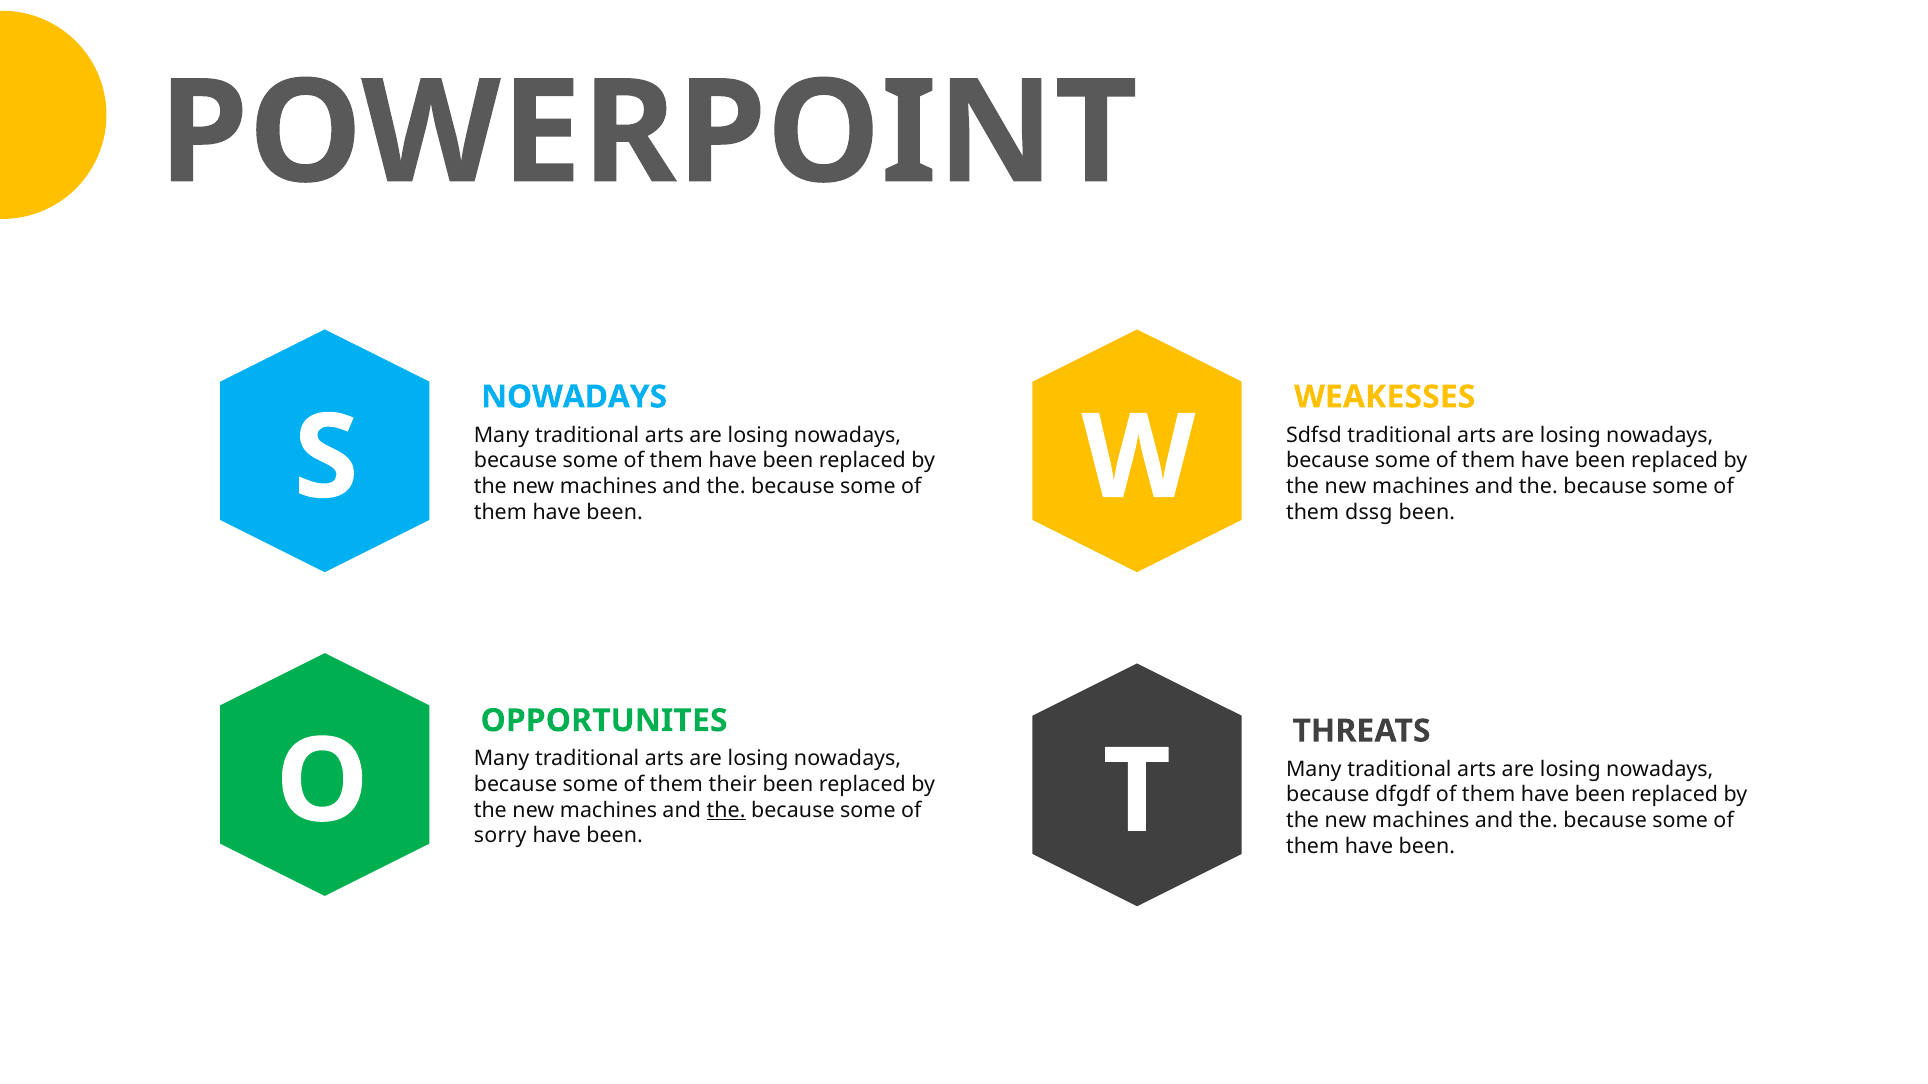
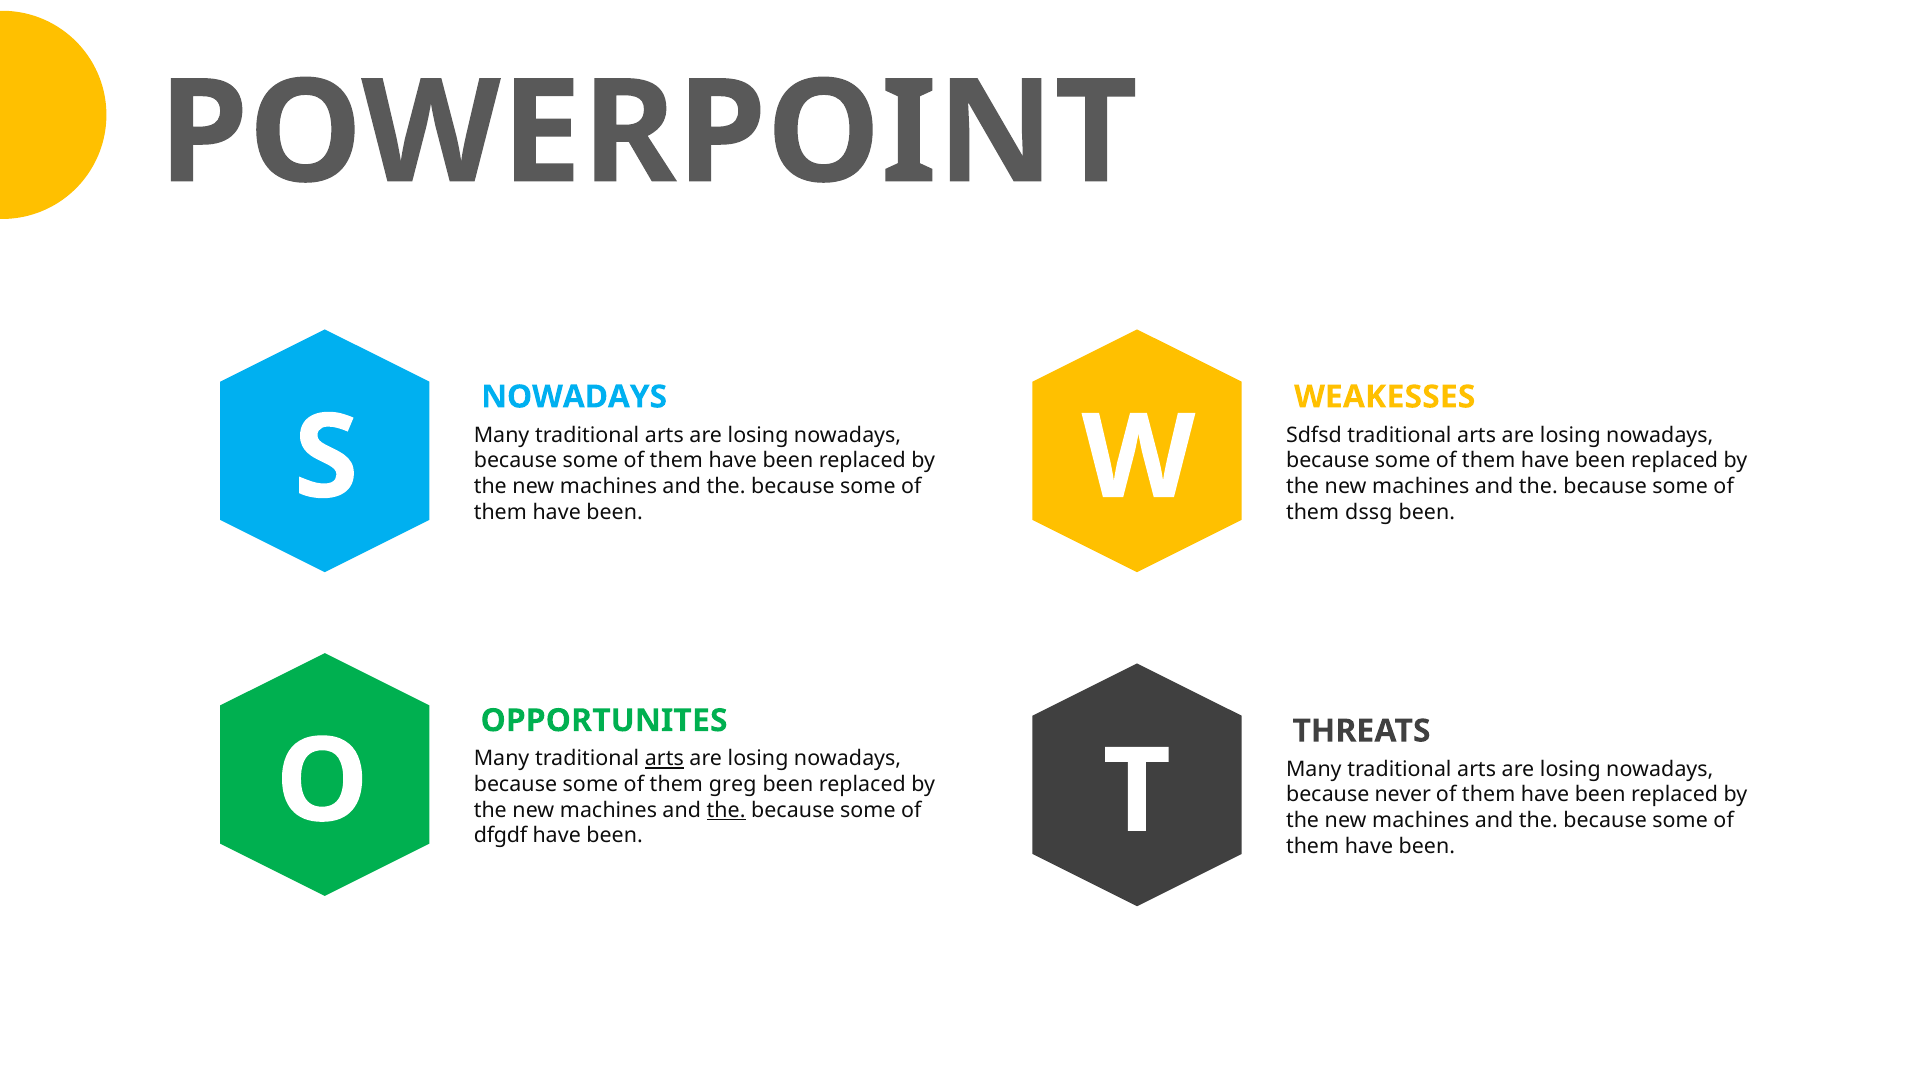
arts underline: none -> present (664, 759)
their: their -> greg (733, 785)
dfgdf: dfgdf -> never (1403, 795)
sorry: sorry -> dfgdf (501, 836)
